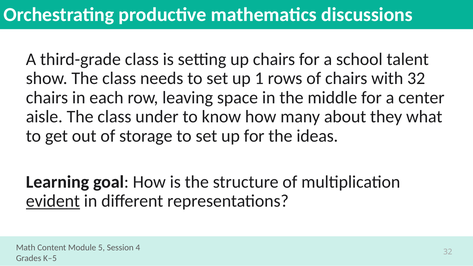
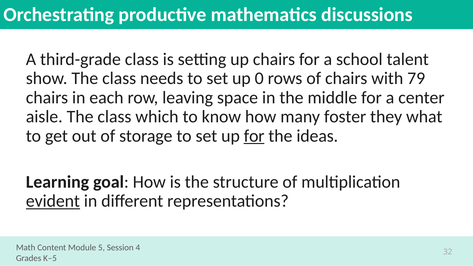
1: 1 -> 0 (259, 78)
with 32: 32 -> 79 (416, 78)
under: under -> which (157, 117)
about: about -> foster (345, 117)
for underline: none -> present (254, 136)
